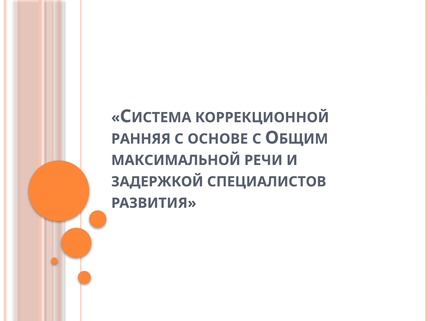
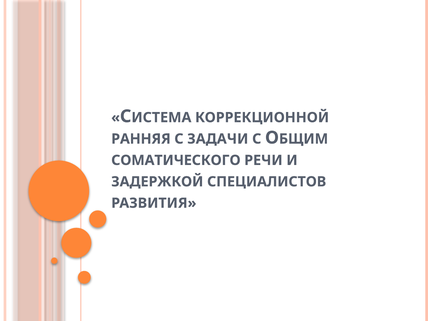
ОСНОВЕ: ОСНОВЕ -> ЗАДАЧИ (218, 139)
МАКСИМАЛЬНОЙ: МАКСИМАЛЬНОЙ -> СОМАТИЧЕСКОГО (176, 160)
